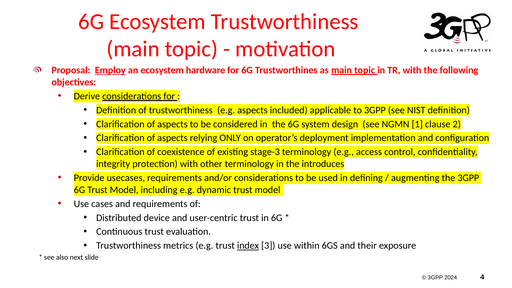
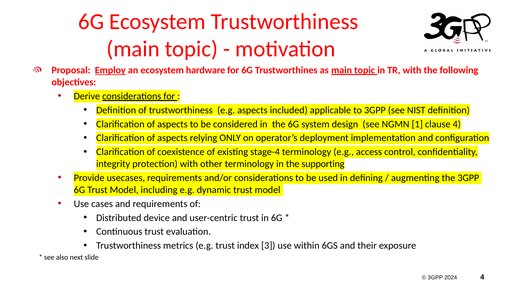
clause 2: 2 -> 4 (457, 124)
stage-3: stage-3 -> stage-4 (265, 152)
introduces: introduces -> supporting (323, 164)
index underline: present -> none (248, 246)
